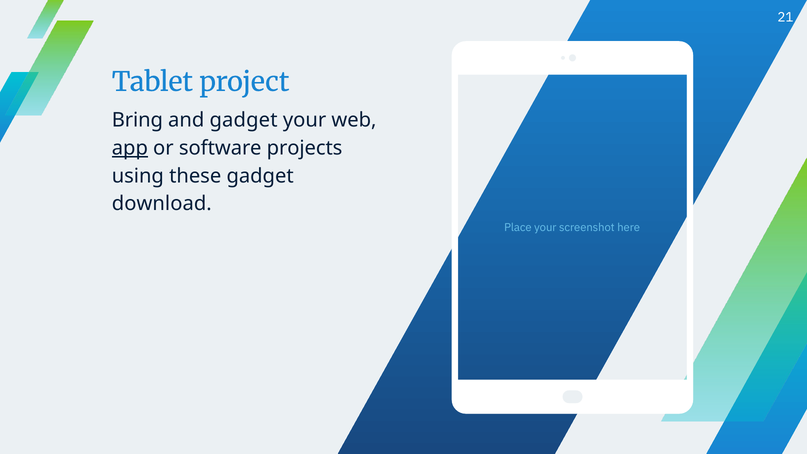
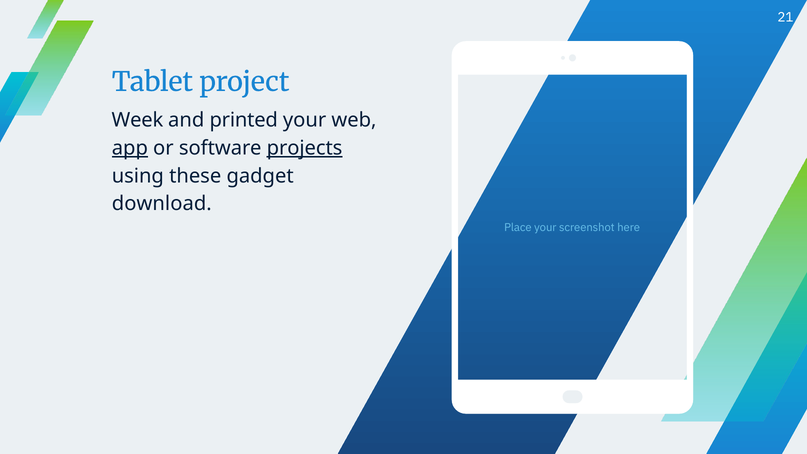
Bring: Bring -> Week (137, 120)
and gadget: gadget -> printed (244, 120)
projects underline: none -> present (305, 148)
